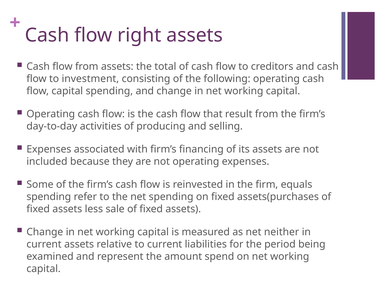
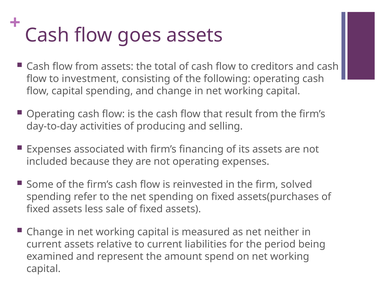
right: right -> goes (139, 35)
equals: equals -> solved (296, 185)
